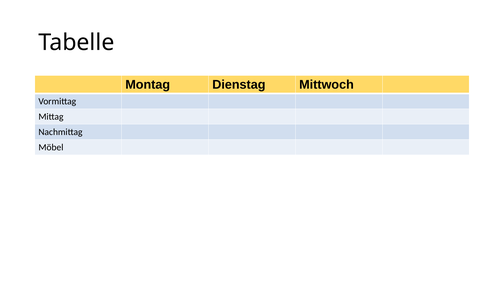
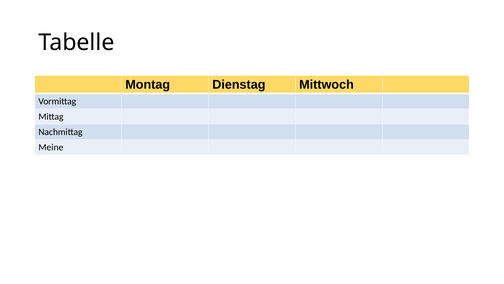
Möbel: Möbel -> Meine (51, 147)
